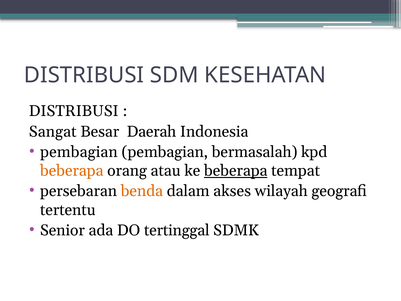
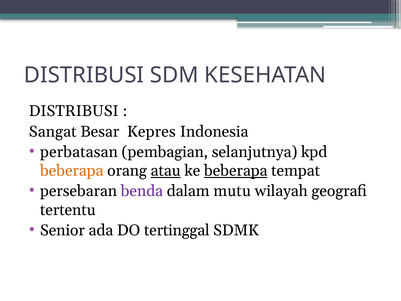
Daerah: Daerah -> Kepres (151, 131)
pembagian: pembagian -> perbatasan (79, 152)
bermasalah: bermasalah -> selanjutnya (255, 152)
atau underline: none -> present (166, 171)
benda colour: orange -> purple (142, 191)
akses: akses -> mutu (232, 191)
